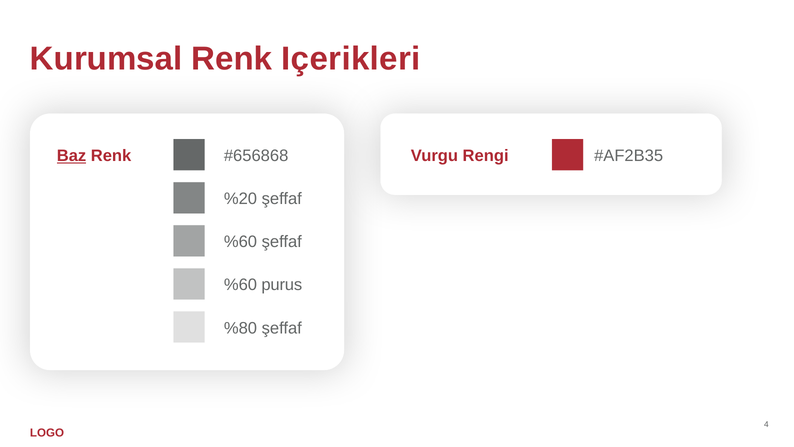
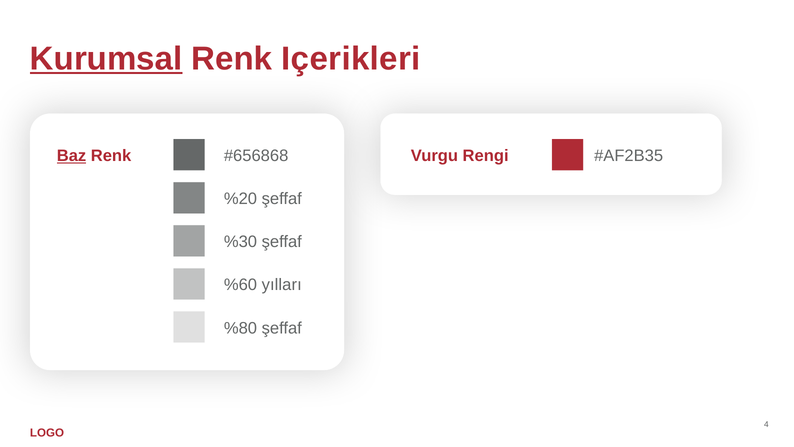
Kurumsal underline: none -> present (106, 59)
%60: %60 -> %30 (241, 242)
purus: purus -> yılları (282, 285)
